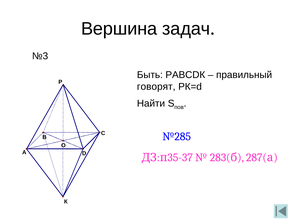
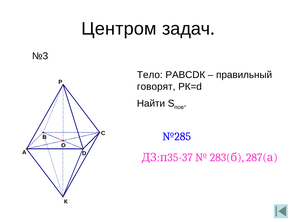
Вершина: Вершина -> Центром (119, 29)
Быть: Быть -> Тело (150, 75)
